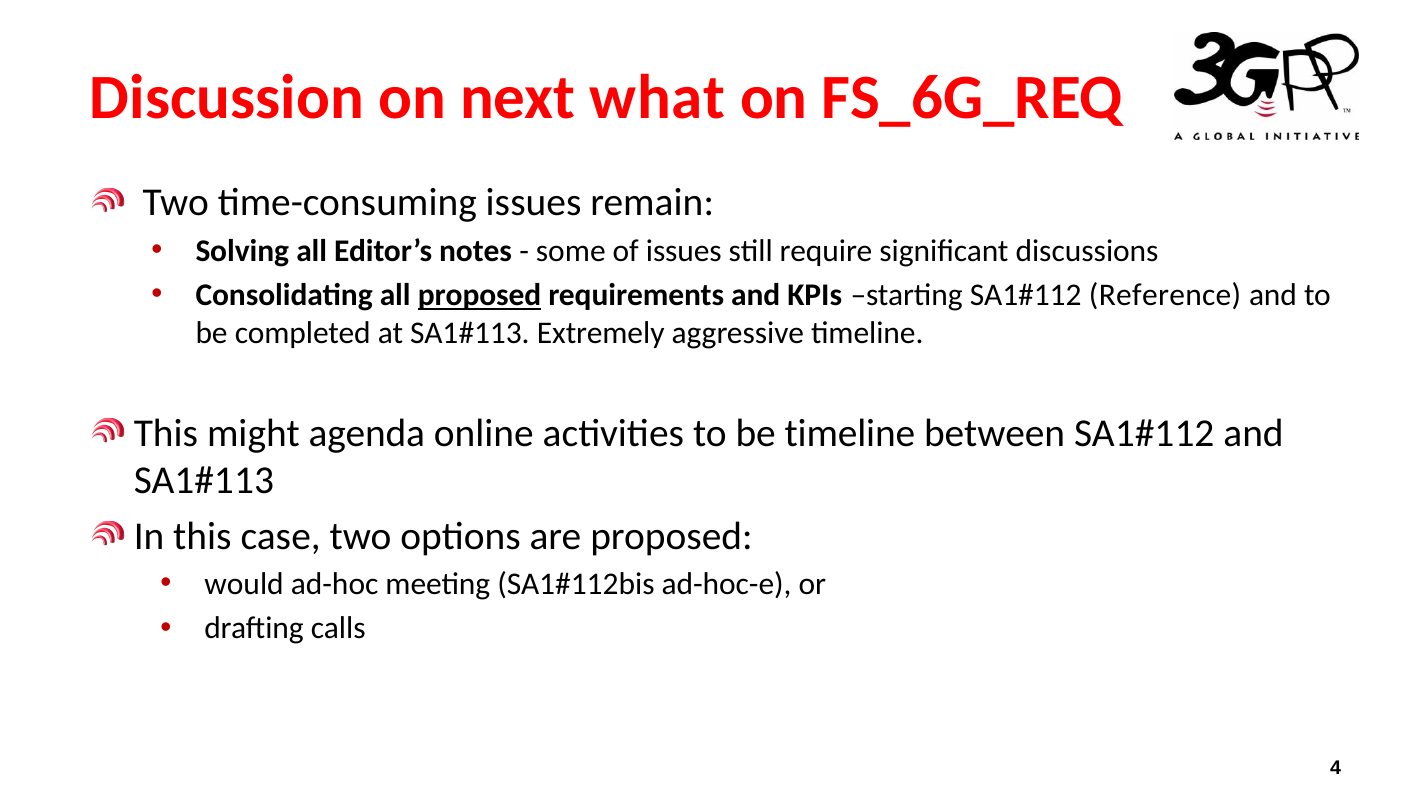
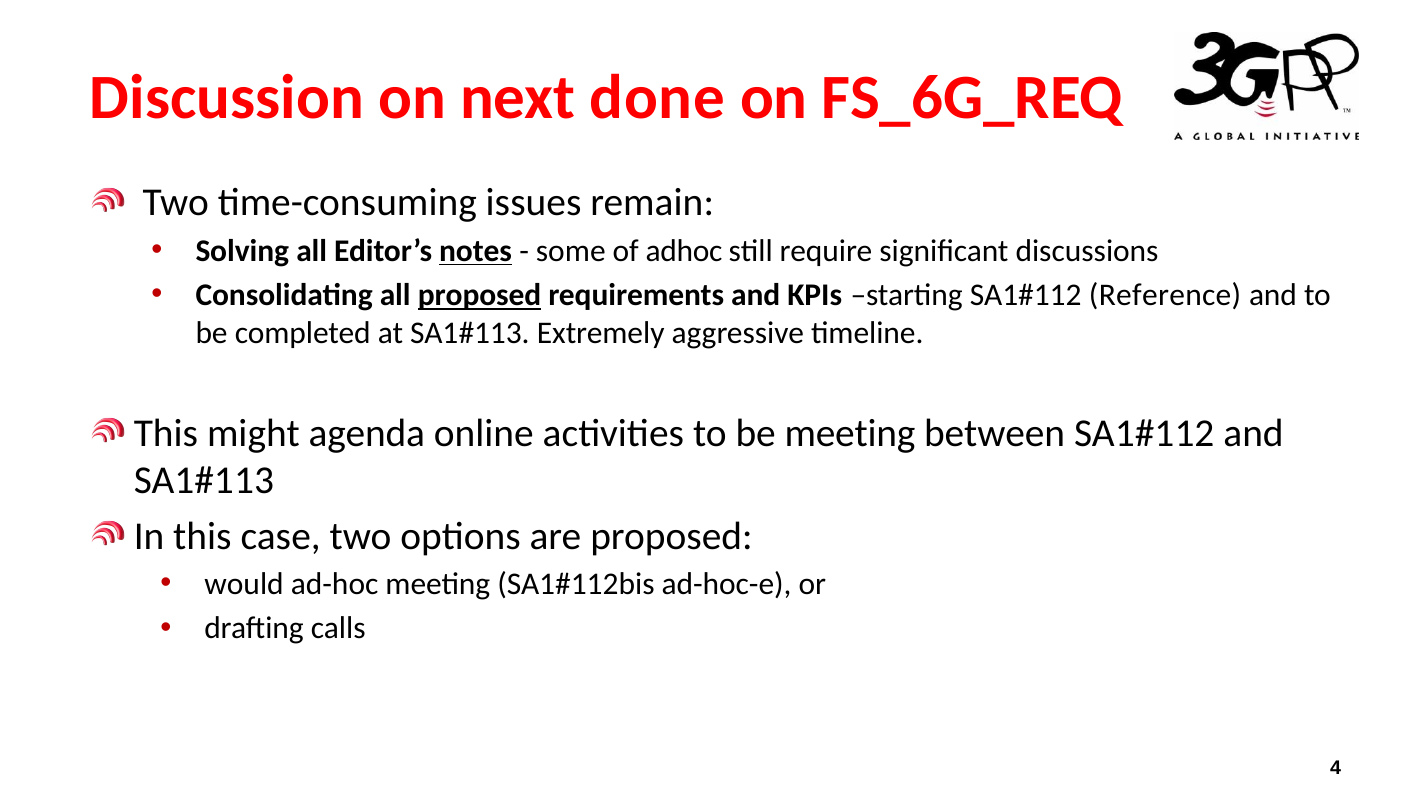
what: what -> done (657, 97)
notes underline: none -> present (476, 251)
of issues: issues -> adhoc (684, 251)
be timeline: timeline -> meeting (850, 433)
